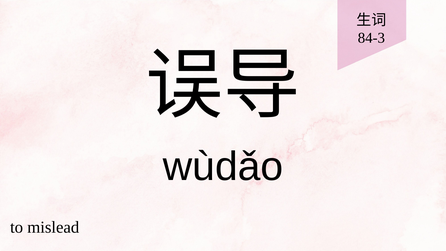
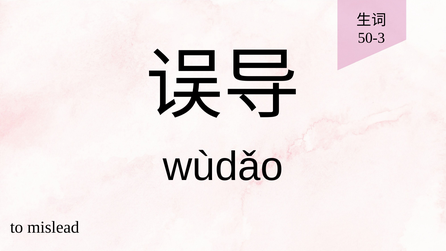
84-3: 84-3 -> 50-3 (371, 38)
